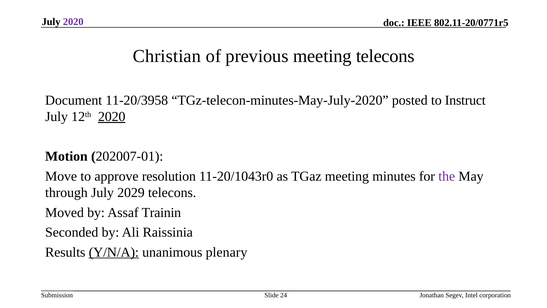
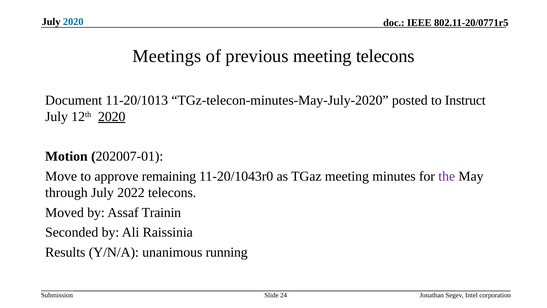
2020 colour: purple -> blue (73, 22)
Christian: Christian -> Meetings (167, 56)
11-20/3958: 11-20/3958 -> 11-20/1013 (137, 100)
resolution: resolution -> remaining (169, 176)
2029: 2029 -> 2022 (131, 192)
Y/N/A underline: present -> none (114, 252)
plenary: plenary -> running (227, 252)
